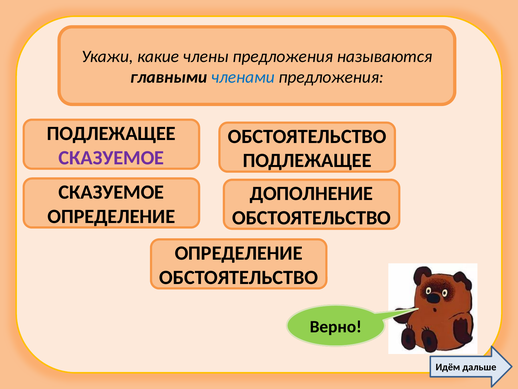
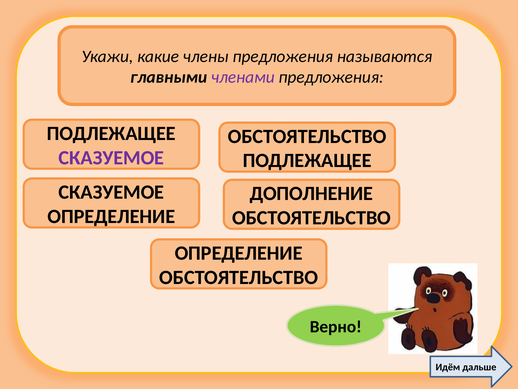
членами colour: blue -> purple (243, 77)
